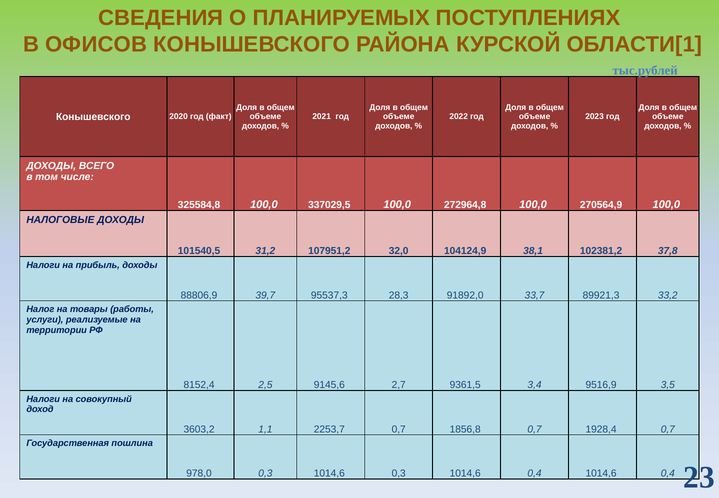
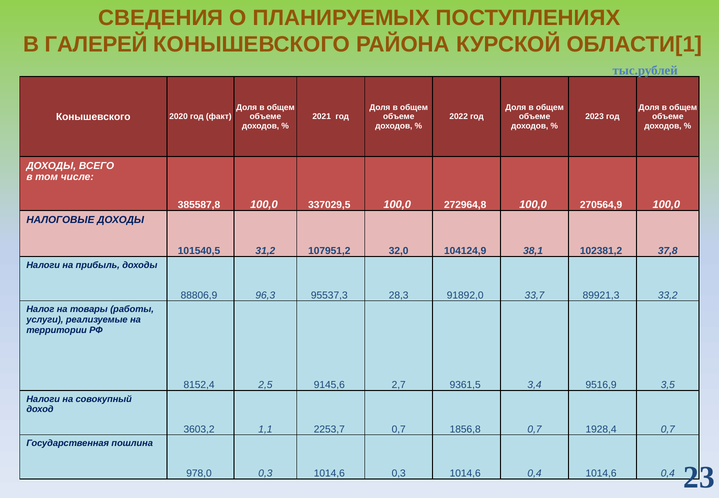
ОФИСОВ: ОФИСОВ -> ГАЛЕРЕЙ (96, 45)
325584,8: 325584,8 -> 385587,8 (199, 205)
39,7: 39,7 -> 96,3 (265, 295)
